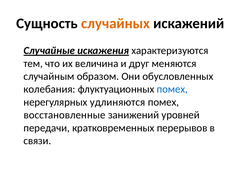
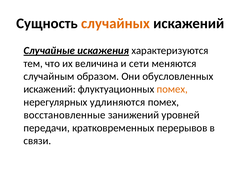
друг: друг -> сети (139, 63)
колебания: колебания -> искажений (50, 89)
помех colour: blue -> orange (172, 89)
